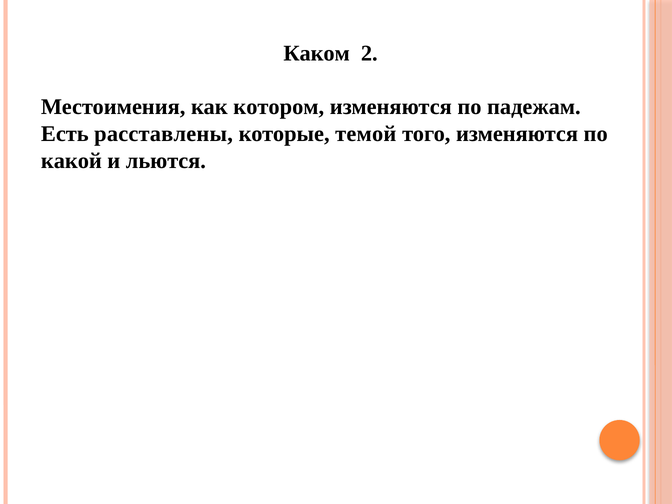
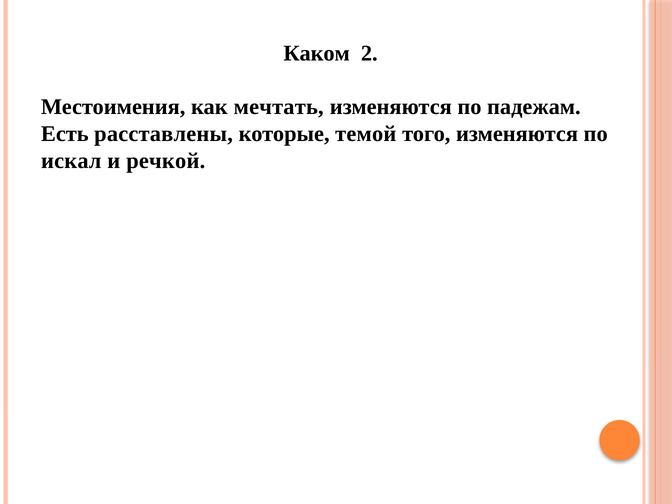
котором: котором -> мечтать (279, 107)
какой: какой -> искал (71, 161)
льются: льются -> речкой (166, 161)
